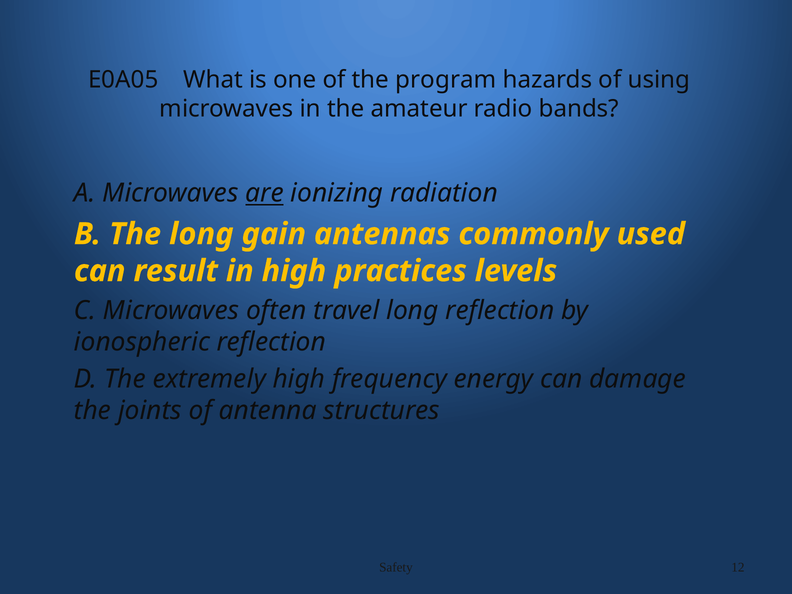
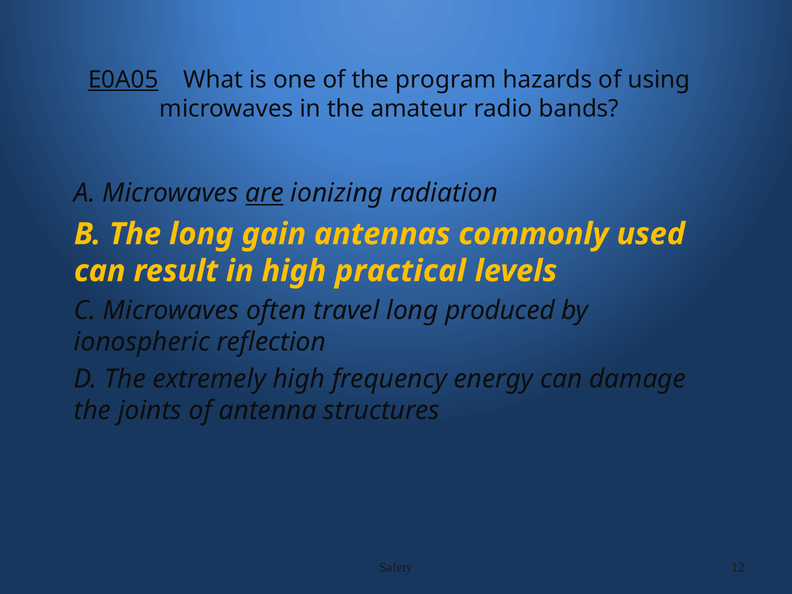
E0A05 underline: none -> present (123, 80)
practices: practices -> practical (400, 271)
long reflection: reflection -> produced (500, 310)
